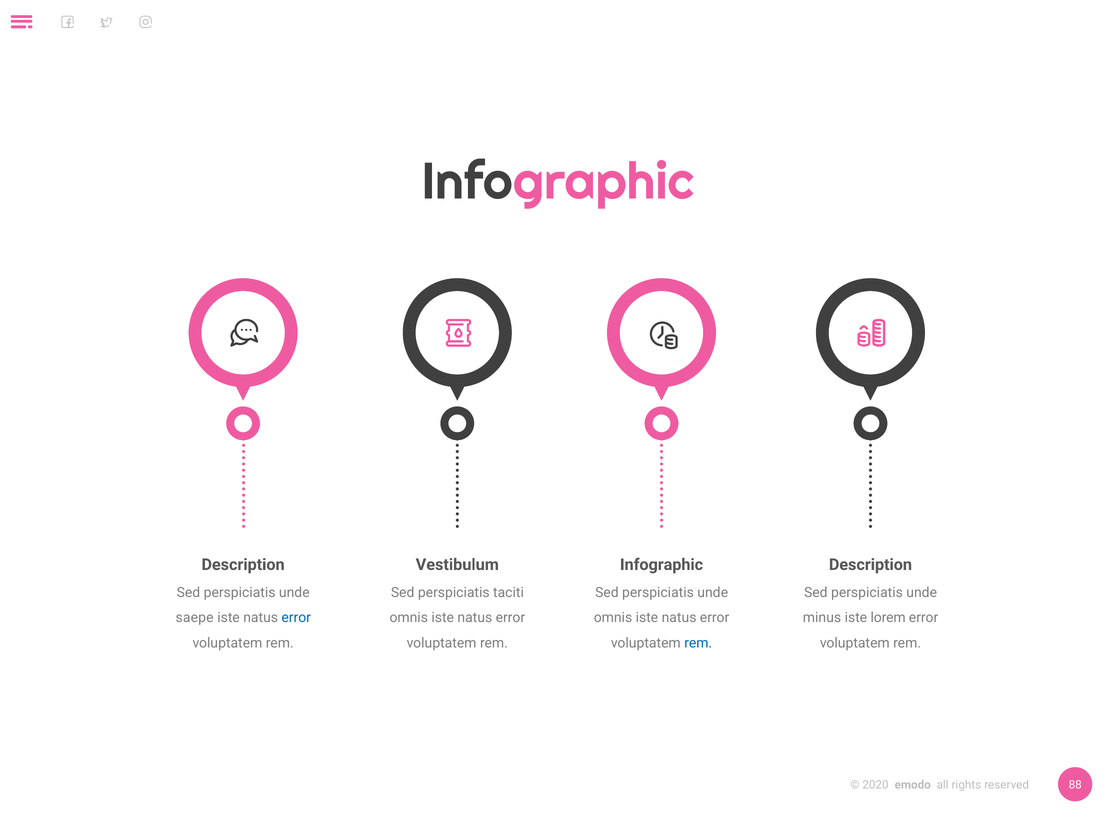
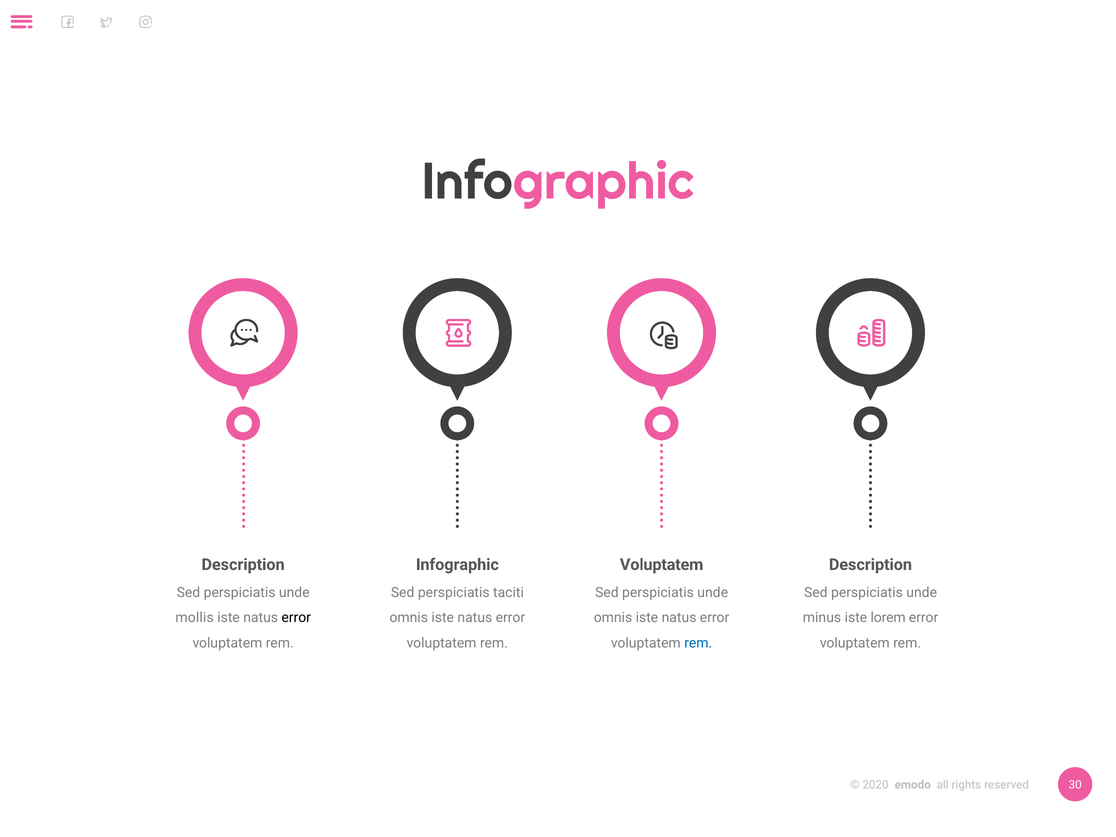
Vestibulum: Vestibulum -> Infographic (457, 565)
Infographic: Infographic -> Voluptatem (662, 565)
saepe: saepe -> mollis (195, 618)
error colour: blue -> black (296, 618)
88: 88 -> 30 (1075, 785)
